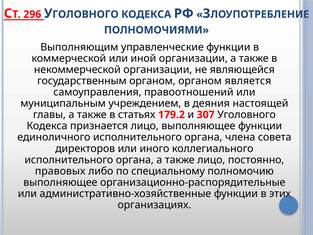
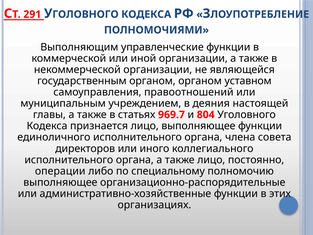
296: 296 -> 291 (32, 14)
является: является -> уставном (248, 81)
179.2: 179.2 -> 969.7 (171, 115)
307: 307 -> 804 (206, 115)
правовых: правовых -> операции (60, 171)
